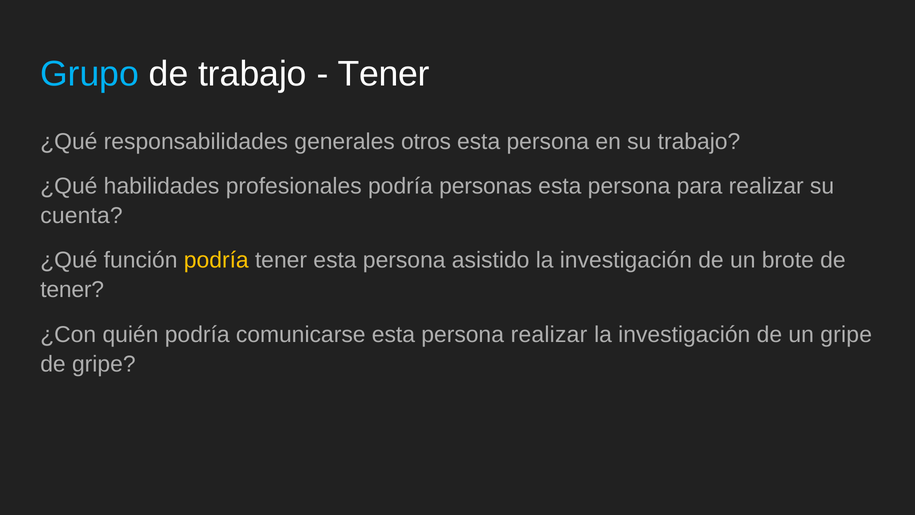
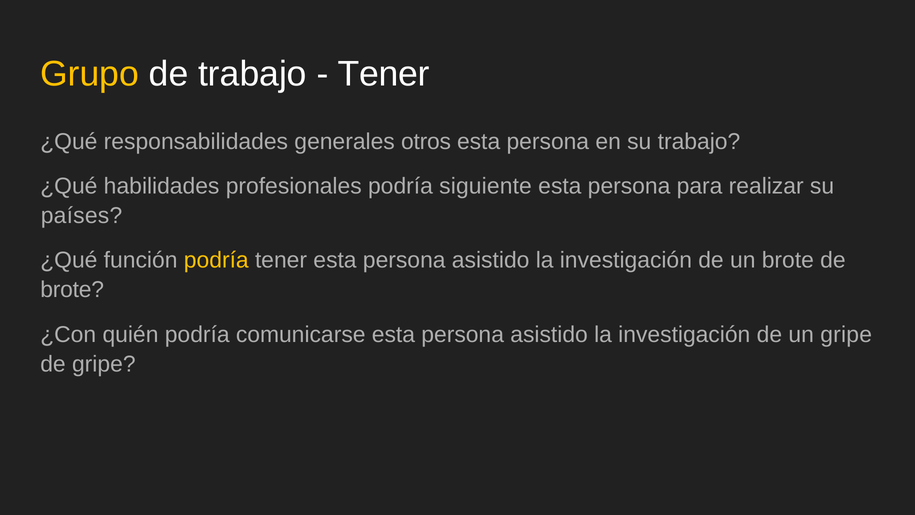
Grupo colour: light blue -> yellow (90, 74)
personas: personas -> siguiente (486, 186)
cuenta: cuenta -> países (81, 216)
tener: tener -> brote (72, 290)
comunicarse esta persona realizar: realizar -> asistido (549, 334)
